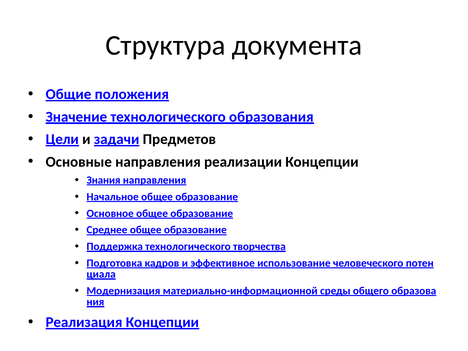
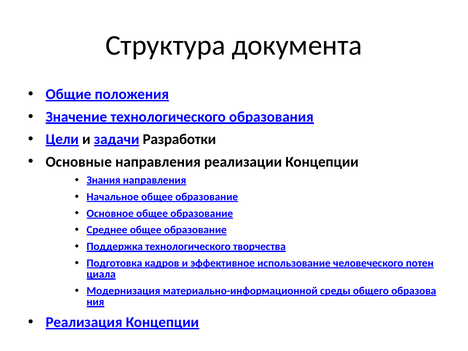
Предметов: Предметов -> Разработки (179, 139)
